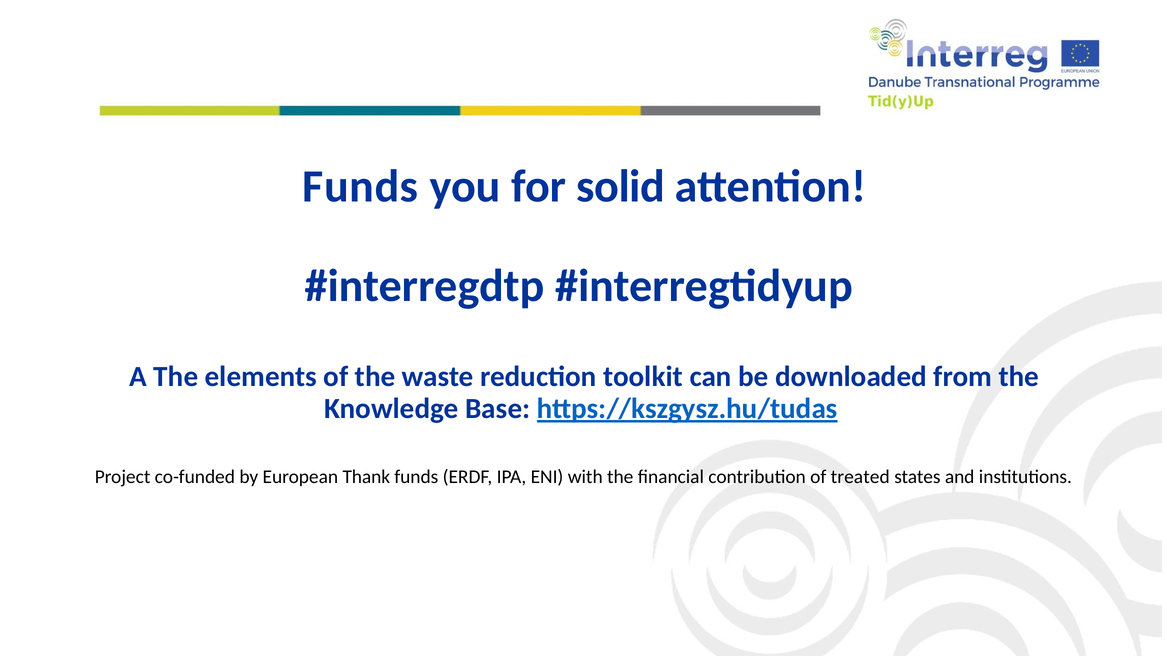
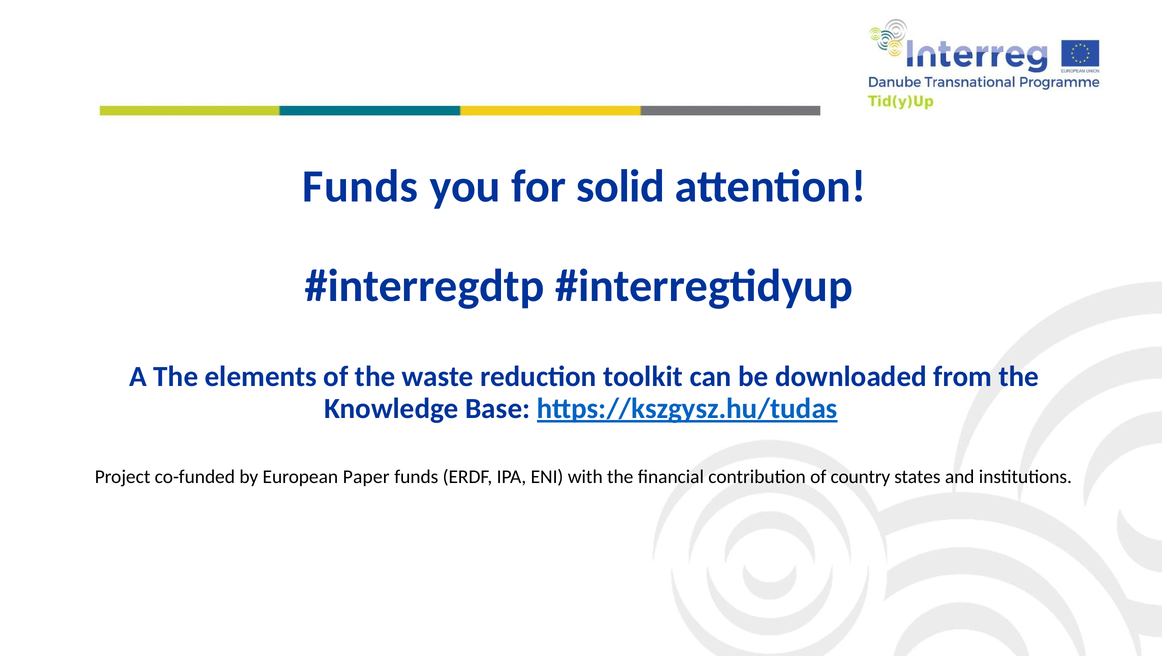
Thank: Thank -> Paper (366, 477)
treated: treated -> country (860, 477)
